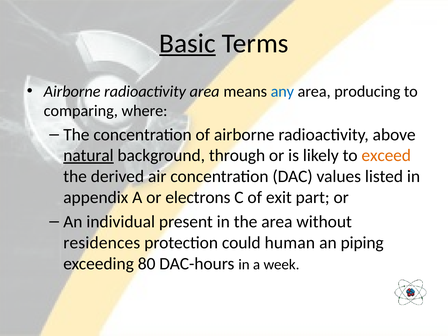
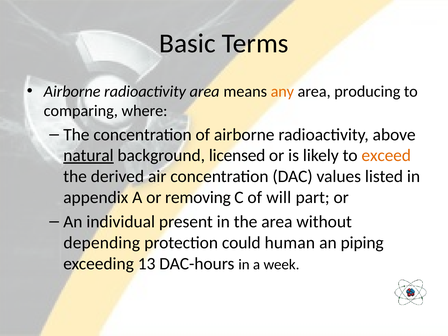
Basic underline: present -> none (188, 43)
any colour: blue -> orange (282, 91)
through: through -> licensed (237, 156)
electrons: electrons -> removing (198, 197)
exit: exit -> will (279, 197)
residences: residences -> depending (102, 243)
80: 80 -> 13 (147, 264)
